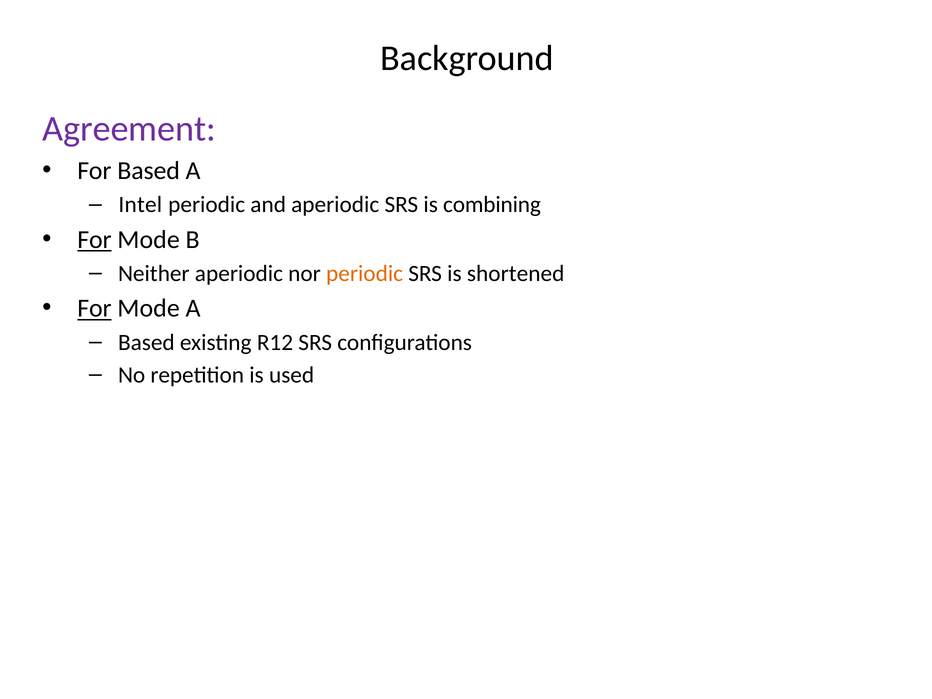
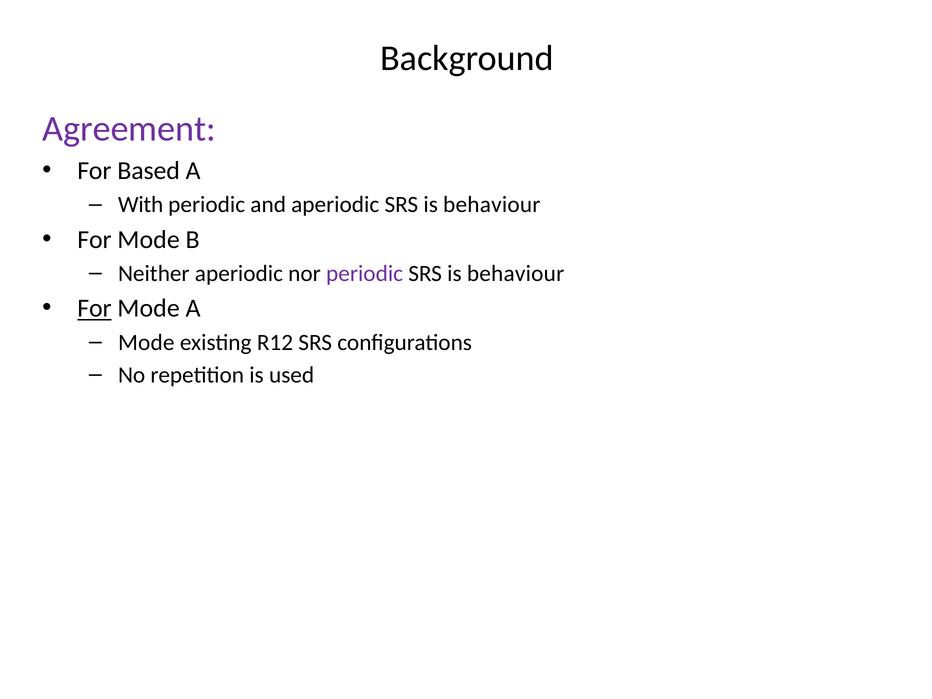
Intel: Intel -> With (141, 205)
aperiodic SRS is combining: combining -> behaviour (492, 205)
For underline: present -> none (94, 240)
periodic colour: orange -> purple (365, 274)
shortened: shortened -> behaviour (516, 274)
Based: Based -> Mode (146, 342)
